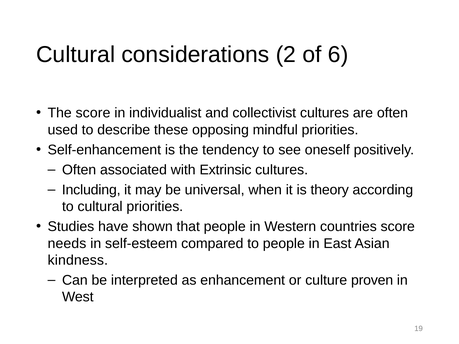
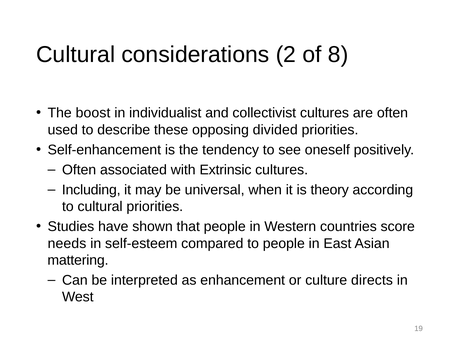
6: 6 -> 8 (338, 55)
The score: score -> boost (93, 113)
mindful: mindful -> divided (275, 130)
kindness: kindness -> mattering (78, 260)
proven: proven -> directs (372, 280)
